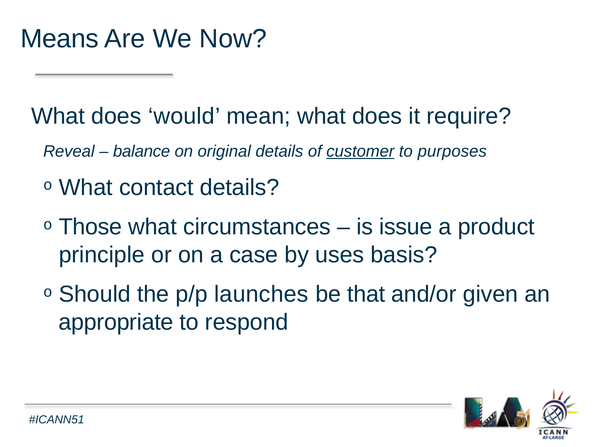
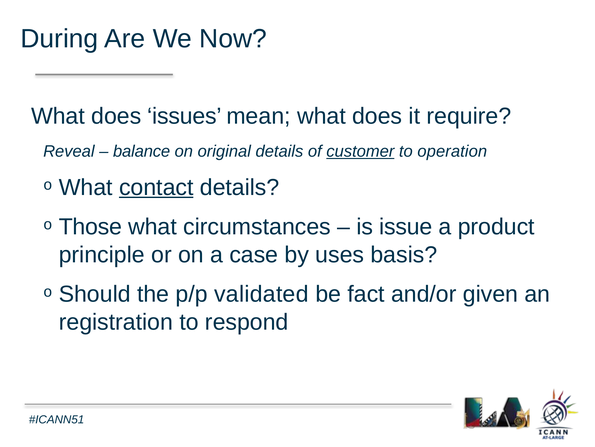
Means: Means -> During (59, 39)
would: would -> issues (184, 116)
purposes: purposes -> operation (452, 151)
contact underline: none -> present (156, 187)
launches: launches -> validated (261, 294)
that: that -> fact (366, 294)
appropriate: appropriate -> registration (116, 322)
